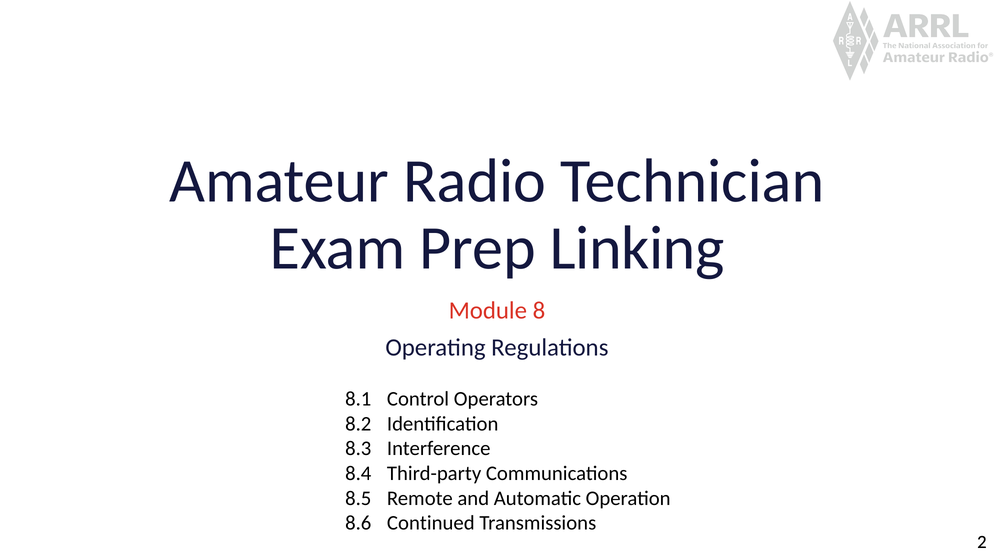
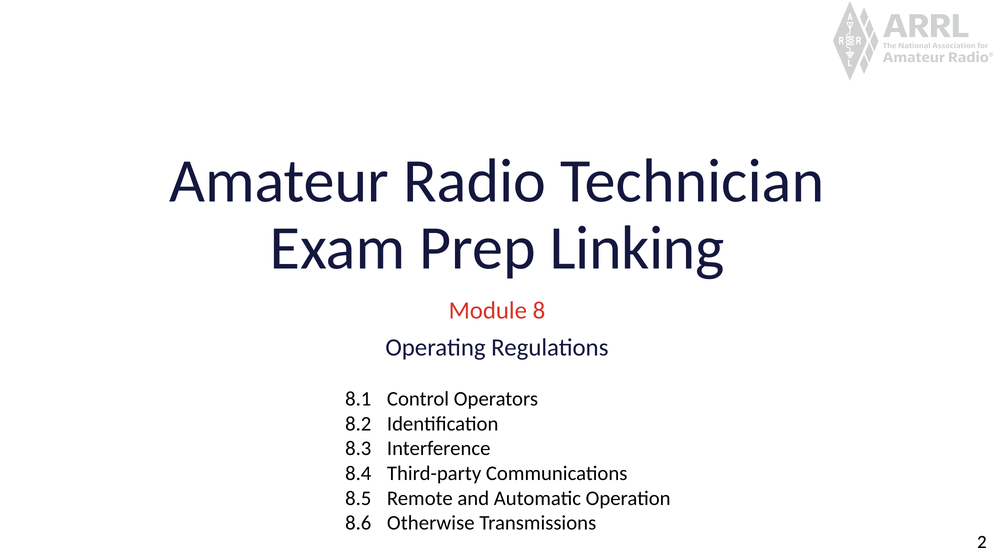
Continued: Continued -> Otherwise (431, 523)
